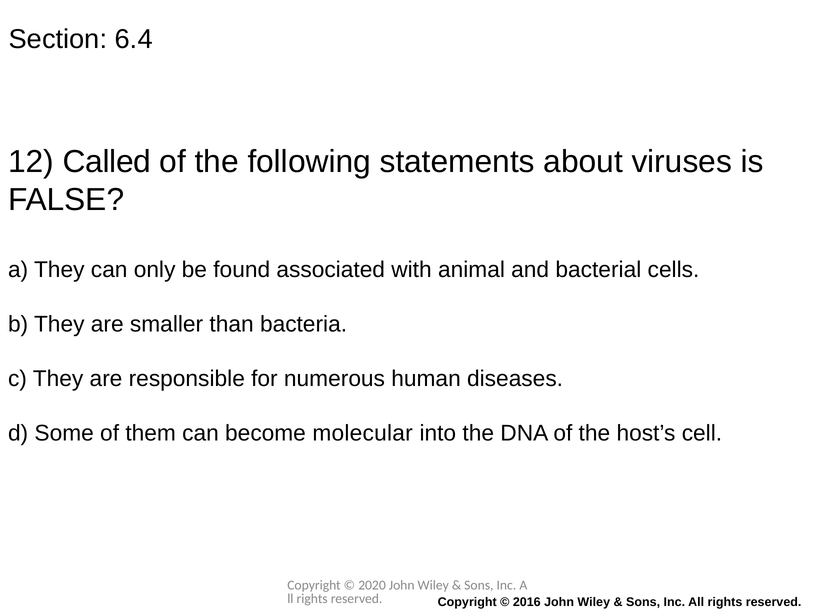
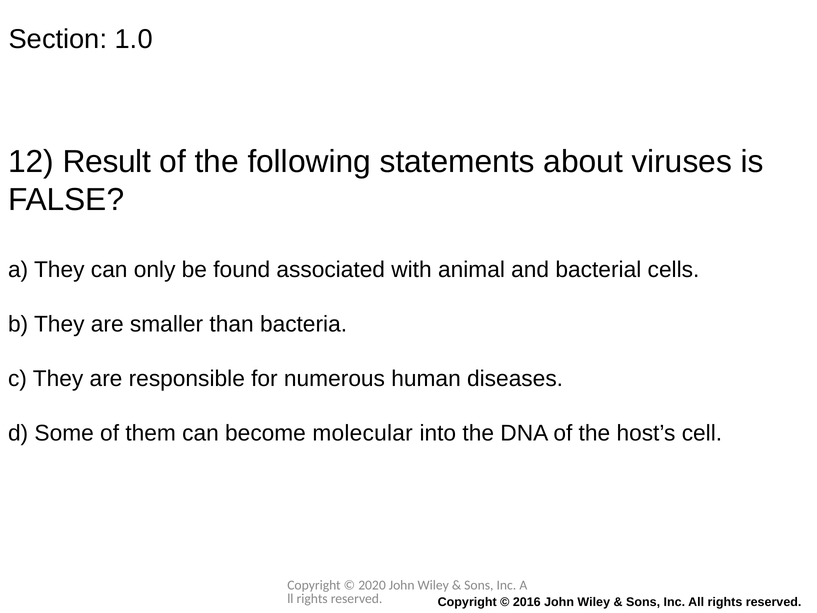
6.4: 6.4 -> 1.0 (134, 39)
Called: Called -> Result (107, 161)
